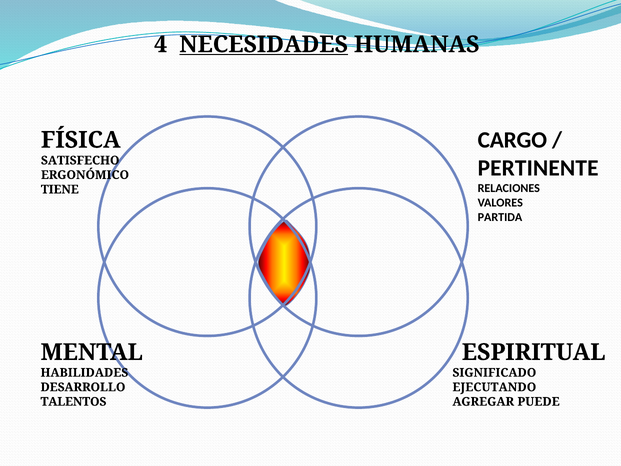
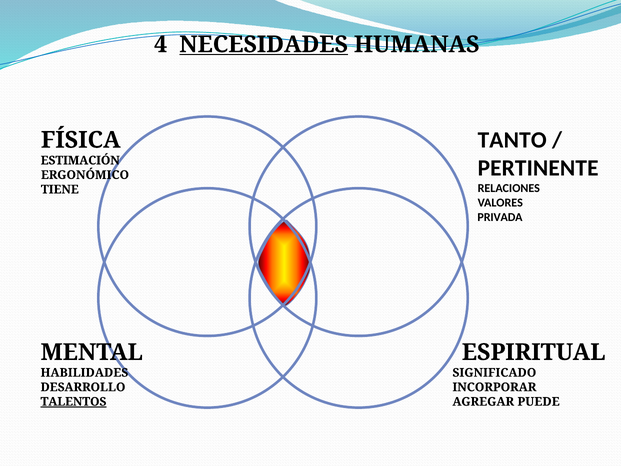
CARGO: CARGO -> TANTO (512, 140)
SATISFECHO: SATISFECHO -> ESTIMACIÓN (80, 160)
PARTIDA: PARTIDA -> PRIVADA (500, 217)
EJECUTANDO: EJECUTANDO -> INCORPORAR (494, 387)
TALENTOS underline: none -> present (73, 402)
